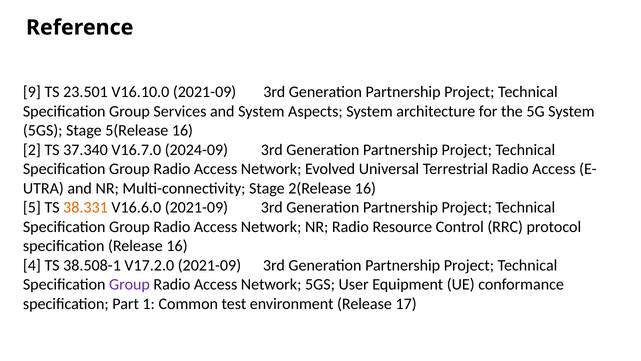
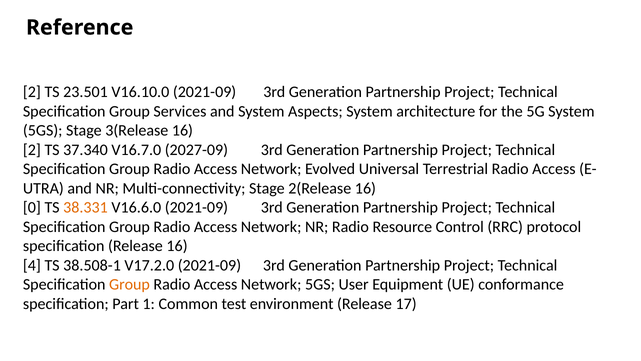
9: 9 -> 2 (32, 92)
5(Release: 5(Release -> 3(Release (137, 131)
2024-09: 2024-09 -> 2027-09 (196, 150)
5: 5 -> 0 (32, 207)
Group colour: purple -> orange (130, 284)
